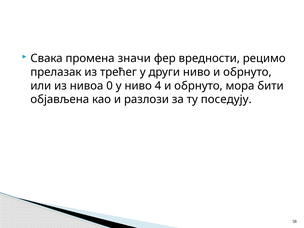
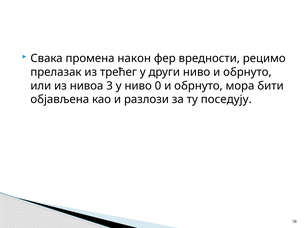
значи: значи -> након (134, 58)
0: 0 -> 3 (110, 86)
4: 4 -> 0 (158, 86)
